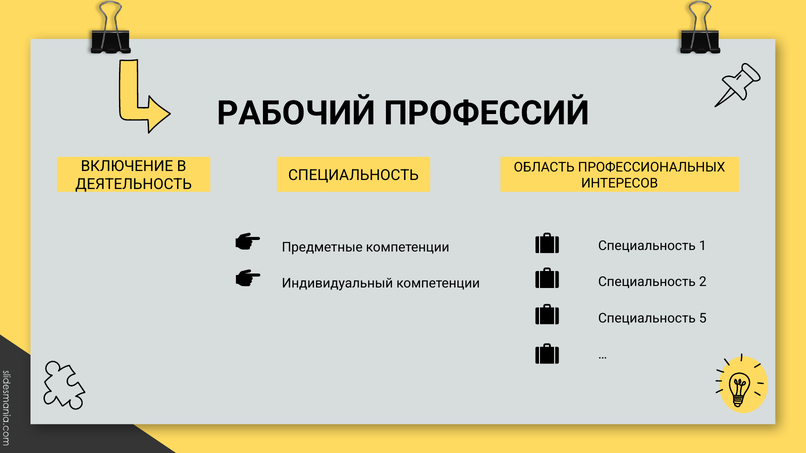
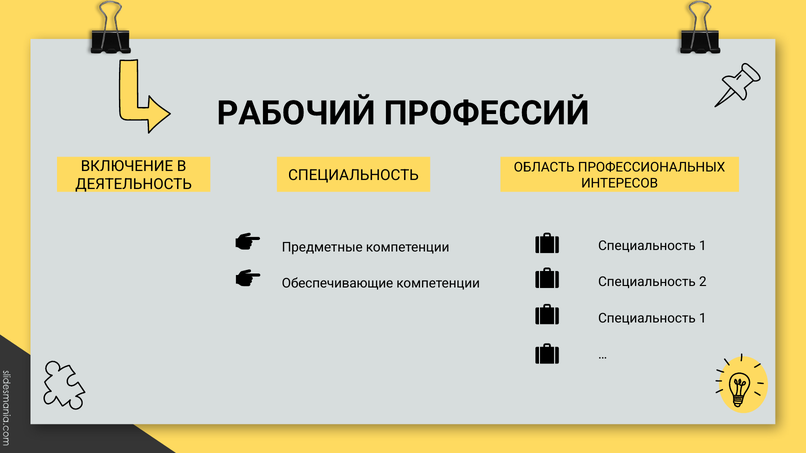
Индивидуальный: Индивидуальный -> Обеспечивающие (338, 284)
5: 5 -> 1 (703, 318)
